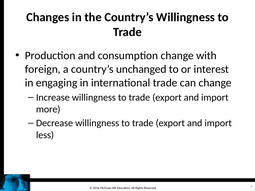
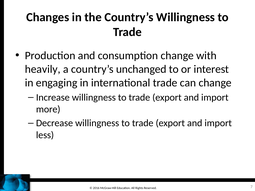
foreign: foreign -> heavily (43, 69)
